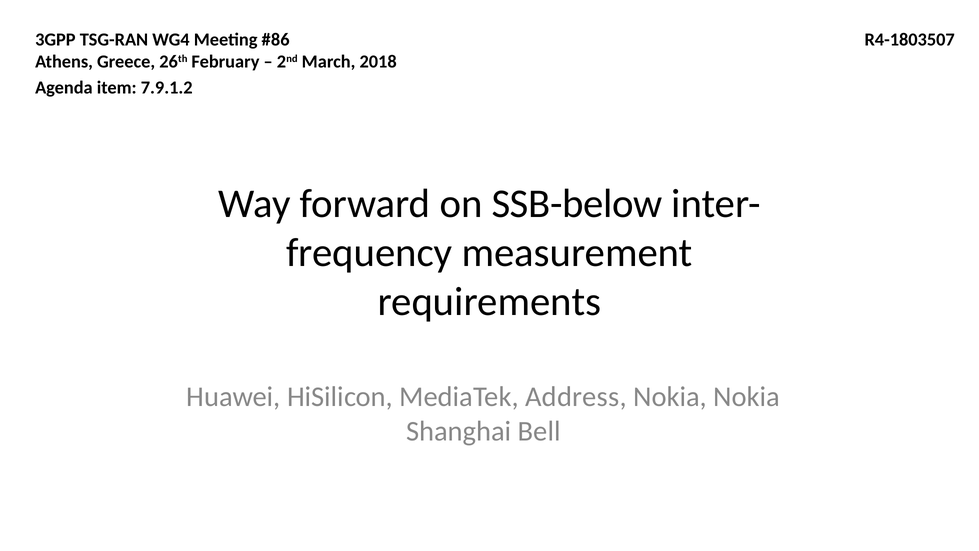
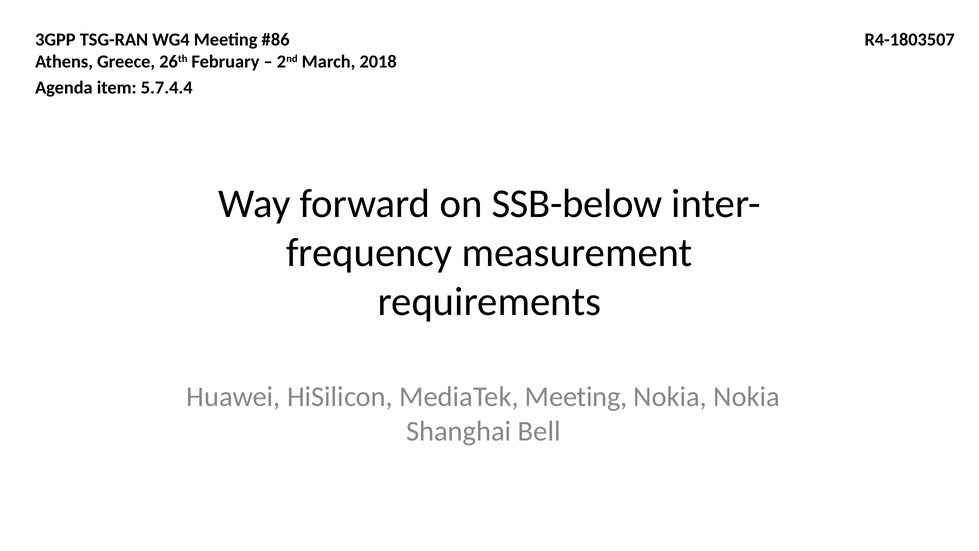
7.9.1.2: 7.9.1.2 -> 5.7.4.4 (167, 88)
MediaTek Address: Address -> Meeting (576, 397)
